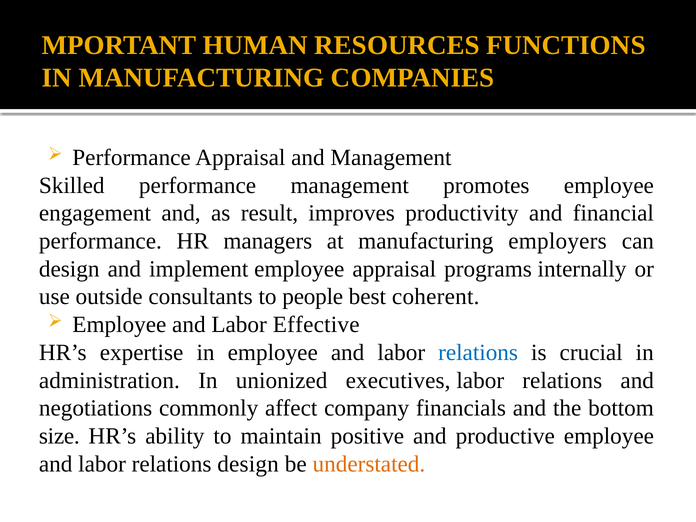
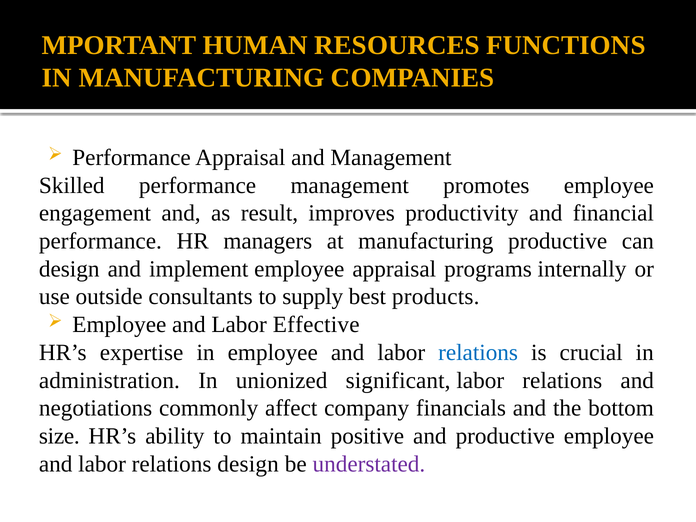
manufacturing employers: employers -> productive (558, 241)
people: people -> supply (313, 297)
coherent: coherent -> products (436, 297)
executives: executives -> significant (398, 380)
understated colour: orange -> purple (369, 464)
